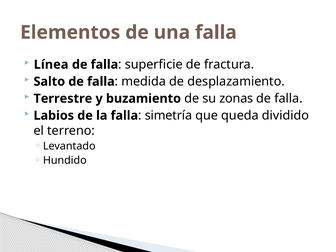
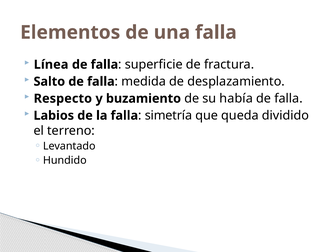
Terrestre: Terrestre -> Respecto (63, 99)
zonas: zonas -> había (236, 99)
